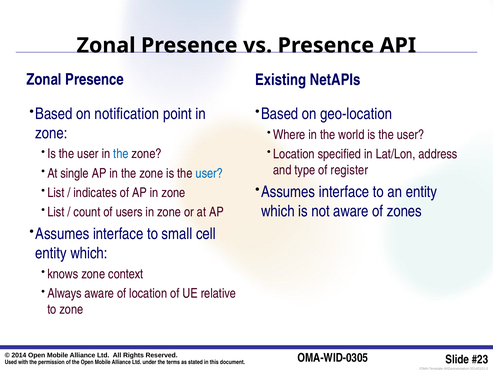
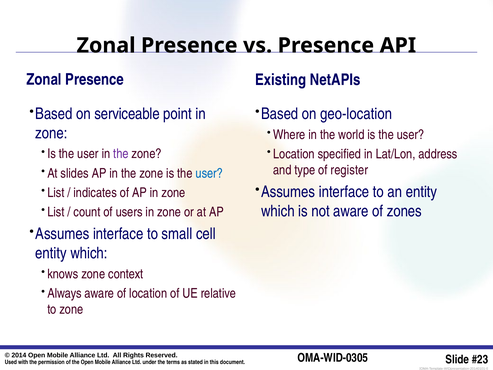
notification: notification -> serviceable (127, 114)
the colour: blue -> purple (121, 154)
single: single -> slides (75, 173)
